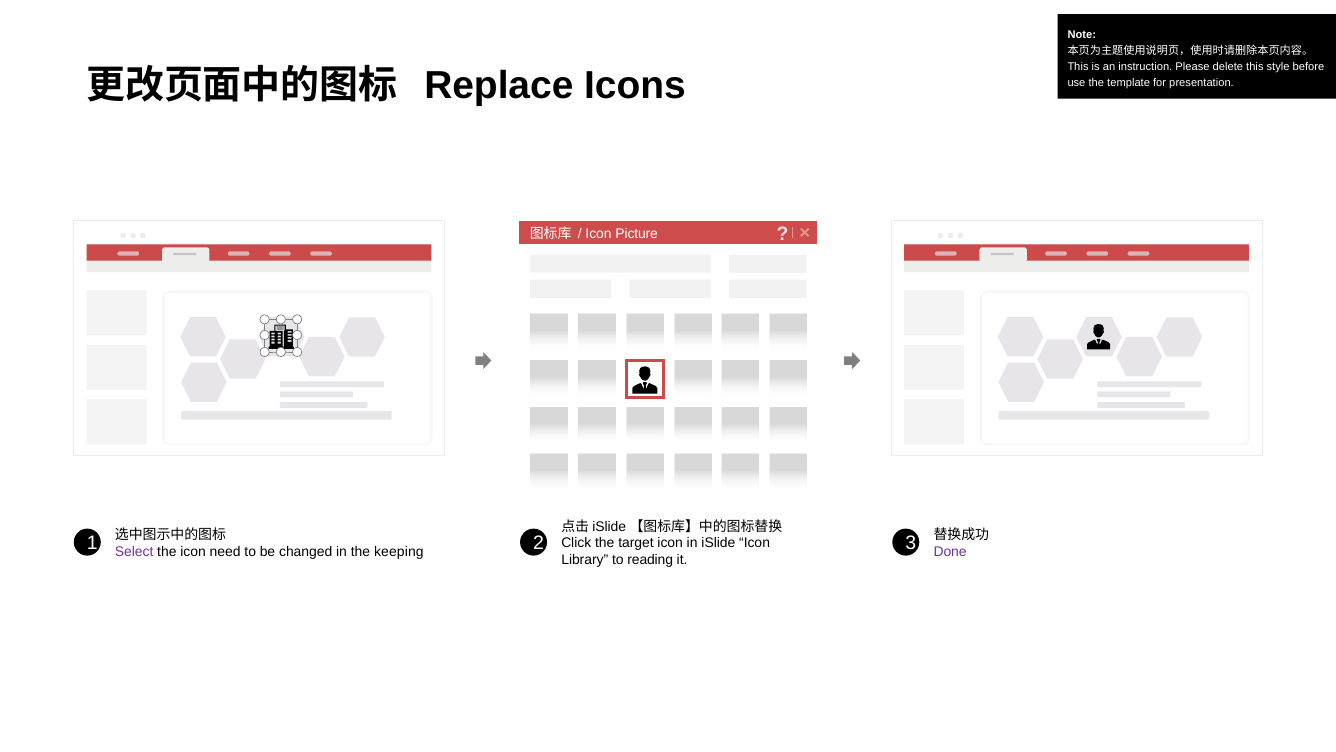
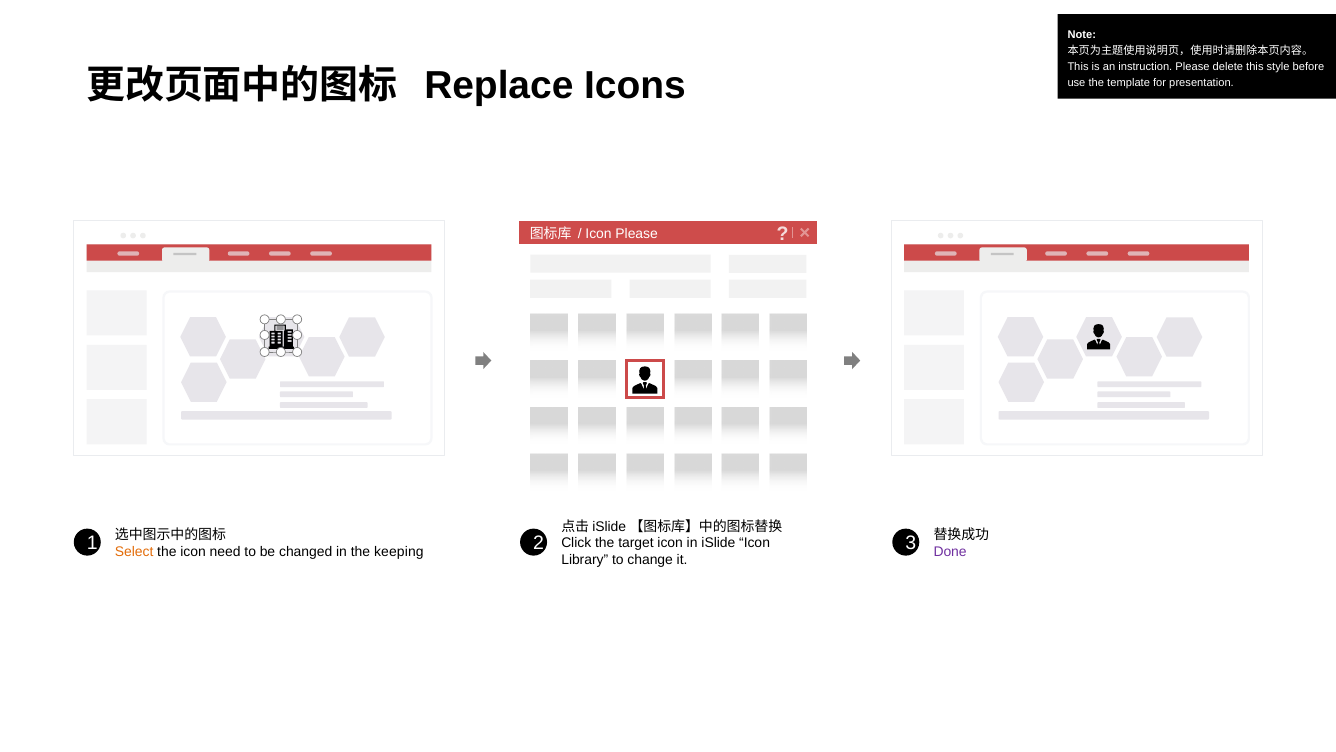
Icon Picture: Picture -> Please (637, 233)
Select colour: purple -> orange (134, 551)
reading: reading -> change (650, 560)
